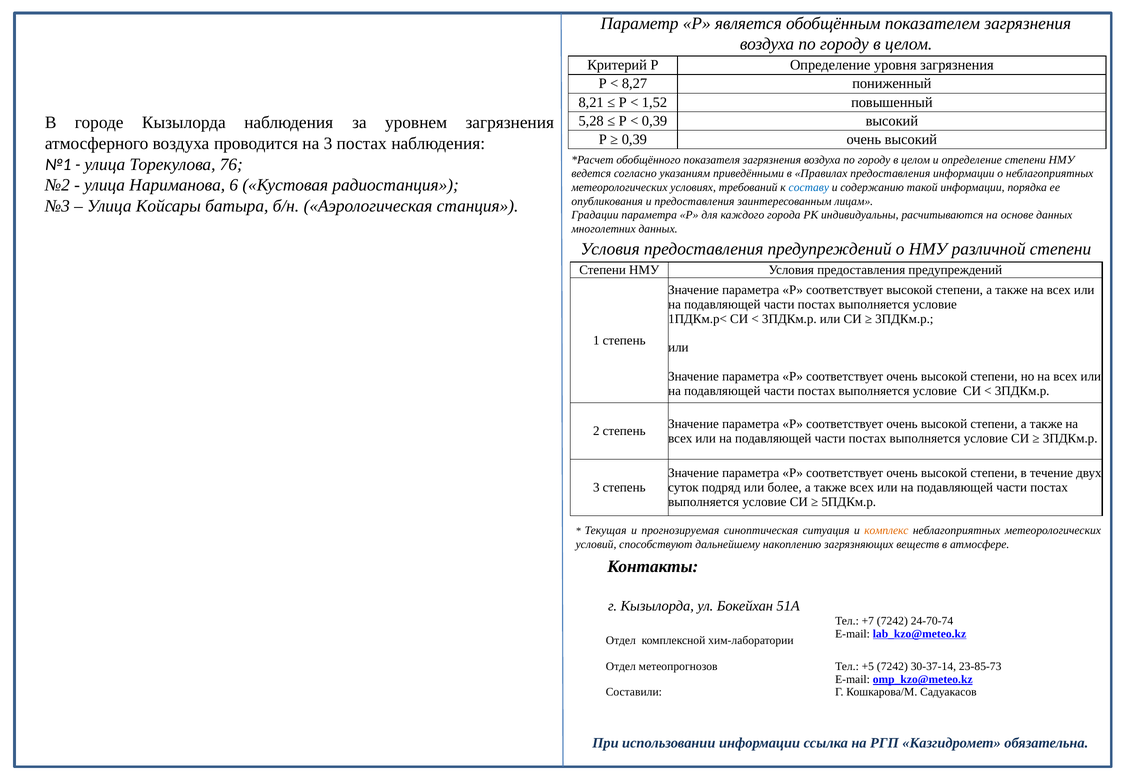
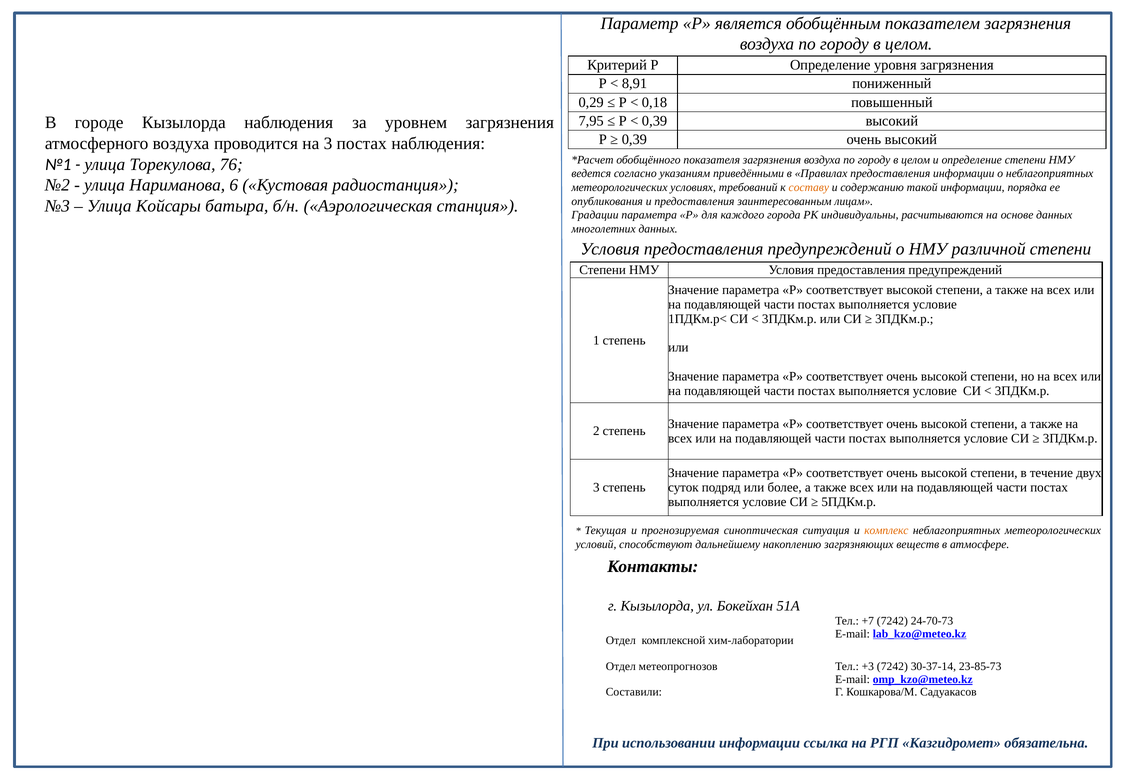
8,27: 8,27 -> 8,91 (635, 84)
8,21: 8,21 -> 0,29 (591, 102)
1,52: 1,52 -> 0,18 (654, 102)
5,28: 5,28 -> 7,95 (591, 121)
составу colour: blue -> orange (809, 187)
24-70-74: 24-70-74 -> 24-70-73 (932, 621)
+5: +5 -> +3 (868, 666)
